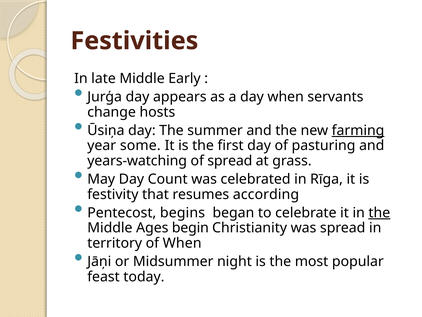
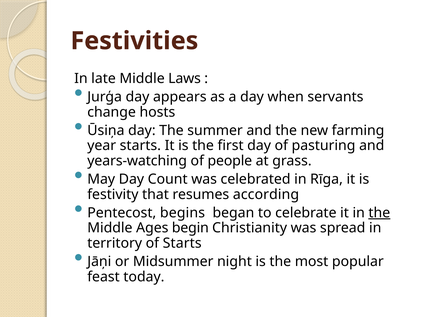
Early: Early -> Laws (185, 78)
farming underline: present -> none (358, 130)
year some: some -> starts (140, 145)
of spread: spread -> people (230, 161)
of When: When -> Starts (182, 243)
